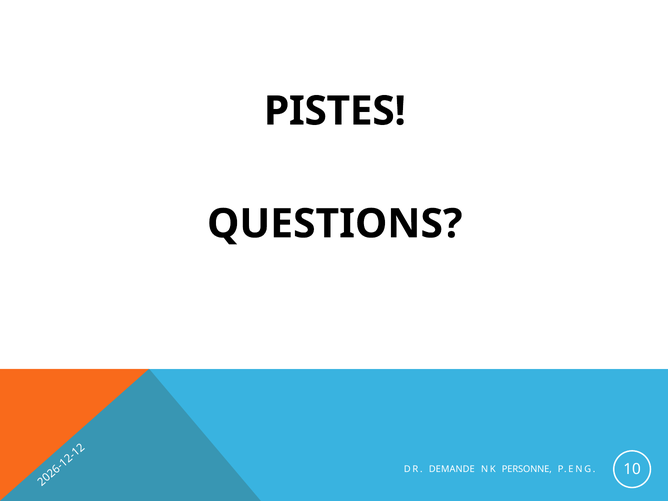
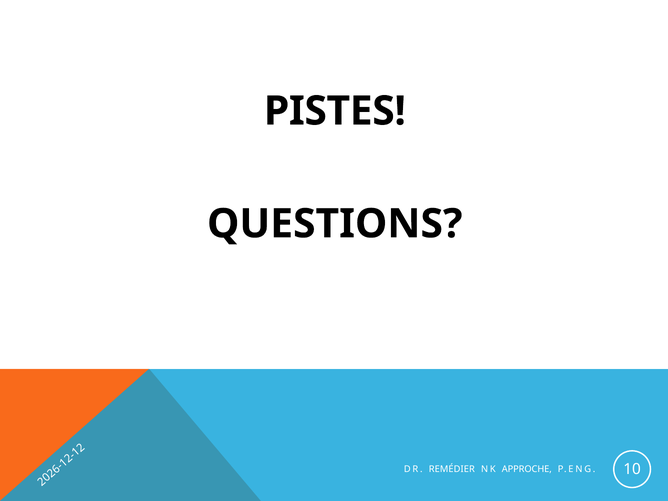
DEMANDE: DEMANDE -> REMÉDIER (452, 469)
PERSONNE: PERSONNE -> APPROCHE (527, 469)
